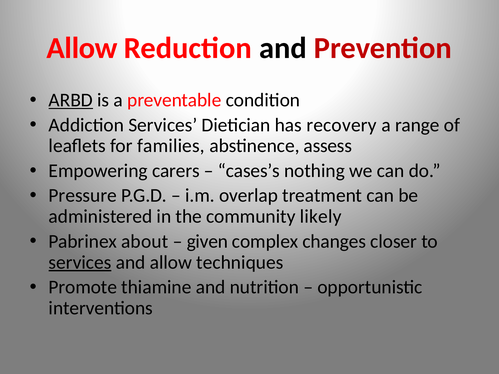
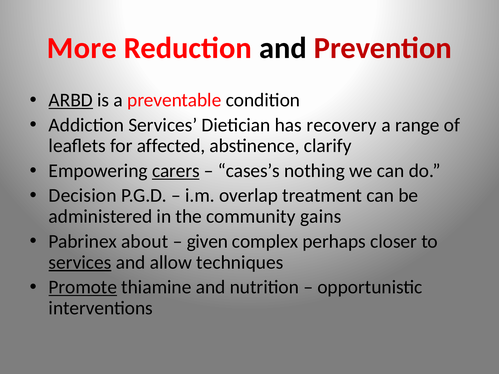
Allow: Allow -> More (82, 48)
families: families -> affected (171, 146)
assess: assess -> clarify (328, 146)
carers underline: none -> present (176, 171)
Pressure: Pressure -> Decision (83, 196)
likely: likely -> gains (321, 217)
changes: changes -> perhaps (334, 242)
Promote underline: none -> present (83, 287)
